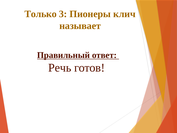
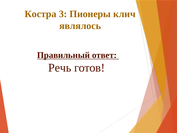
Только: Только -> Костра (41, 14)
называет: называет -> являлось (80, 26)
